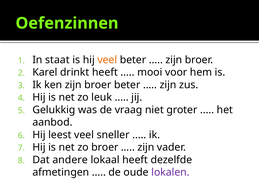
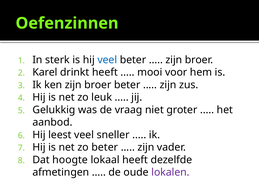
staat: staat -> sterk (57, 60)
veel colour: orange -> blue (107, 60)
zo broer: broer -> beter (105, 148)
andere: andere -> hoogte (70, 160)
